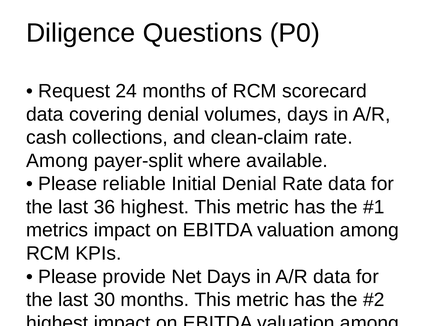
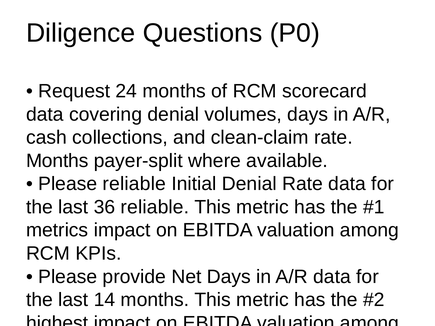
Among: Among -> Months (57, 161)
36 highest: highest -> reliable (155, 207)
30: 30 -> 14 (104, 300)
